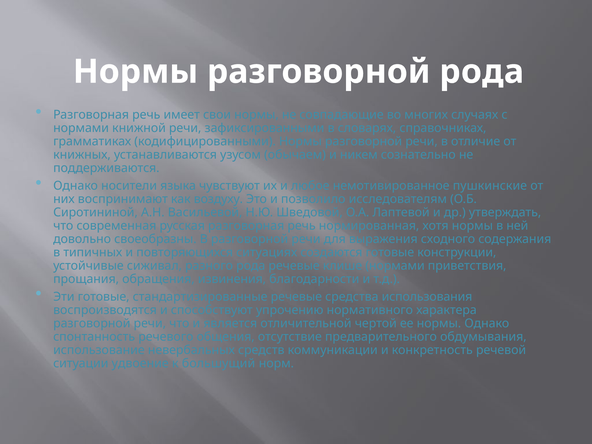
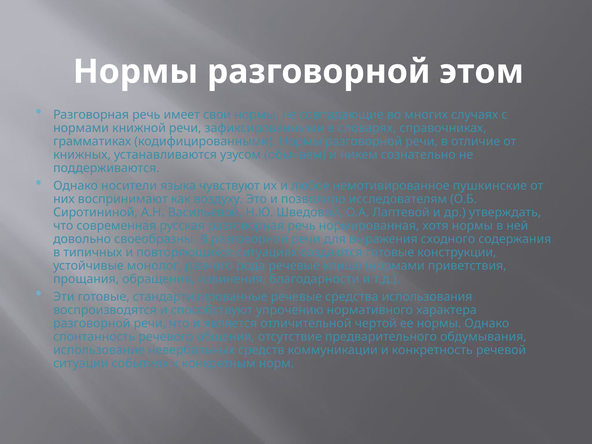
разговорной рода: рода -> этом (482, 72)
сиживал: сиживал -> монолог (154, 266)
удвоение: удвоение -> событиях (140, 363)
большущий: большущий -> конкретным (219, 363)
